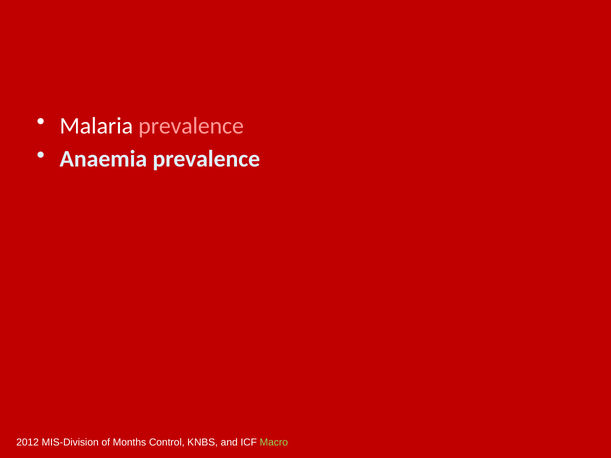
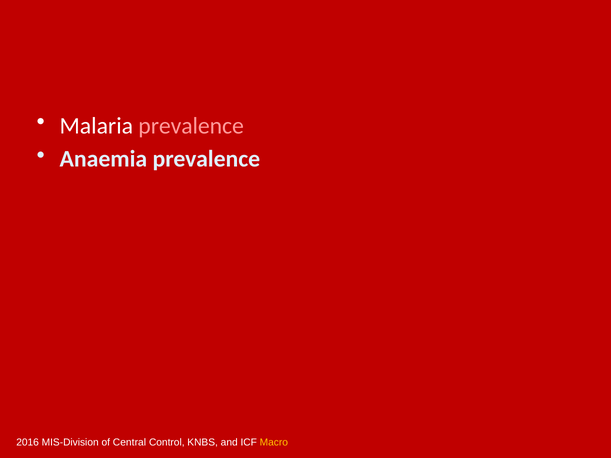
2012: 2012 -> 2016 (28, 443)
Months: Months -> Central (129, 443)
Macro colour: light green -> yellow (274, 443)
